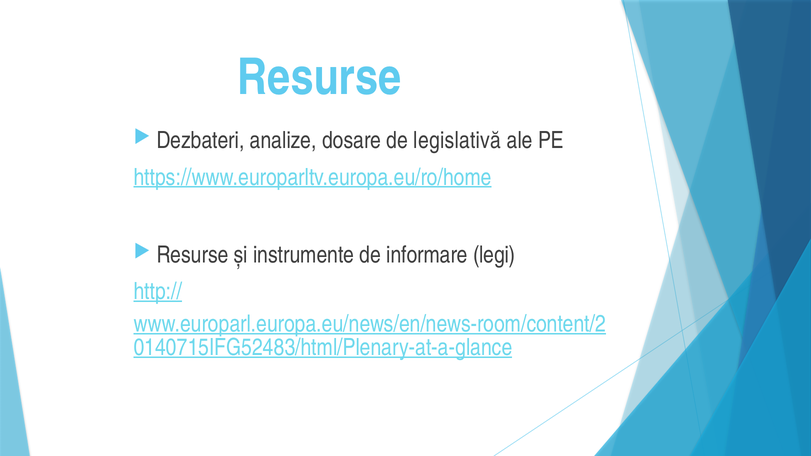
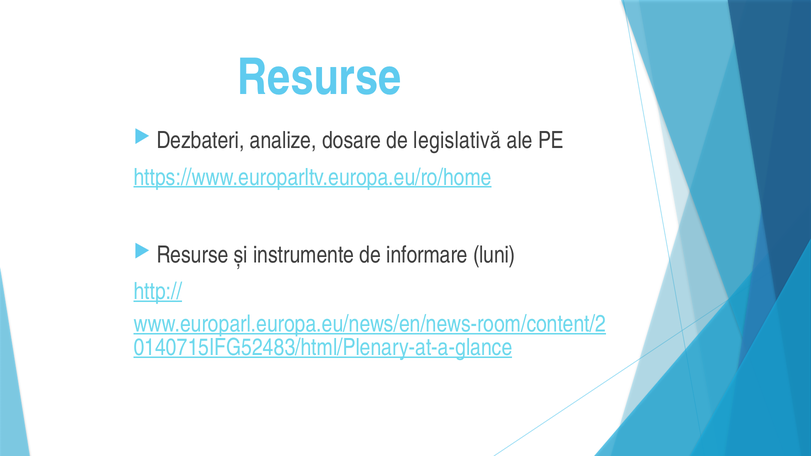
legi: legi -> luni (494, 255)
